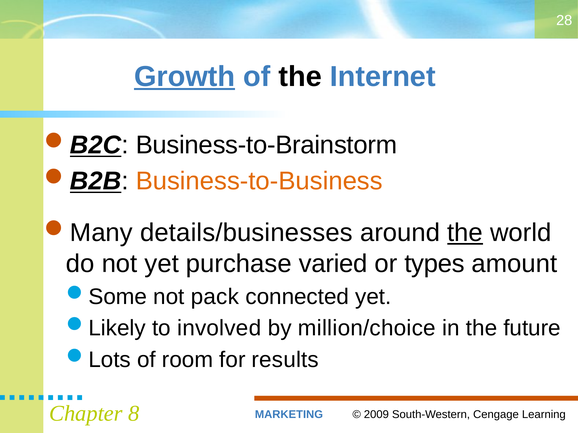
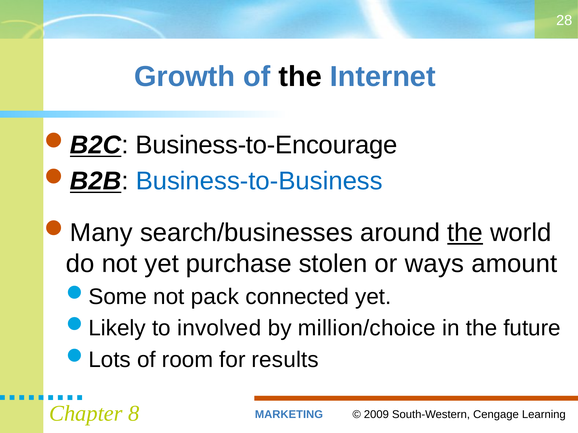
Growth underline: present -> none (185, 77)
Business-to-Brainstorm: Business-to-Brainstorm -> Business-to-Encourage (266, 145)
Business-to-Business colour: orange -> blue (259, 181)
details/businesses: details/businesses -> search/businesses (246, 233)
varied: varied -> stolen (333, 264)
types: types -> ways (434, 264)
